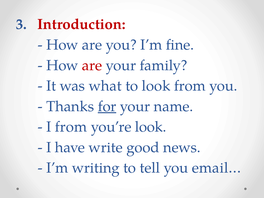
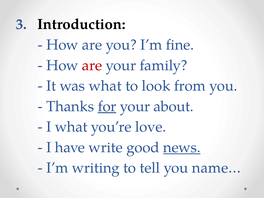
Introduction colour: red -> black (81, 24)
name: name -> about (174, 106)
I from: from -> what (71, 127)
you’re look: look -> love (151, 127)
news underline: none -> present (182, 147)
email…: email… -> name… (216, 168)
